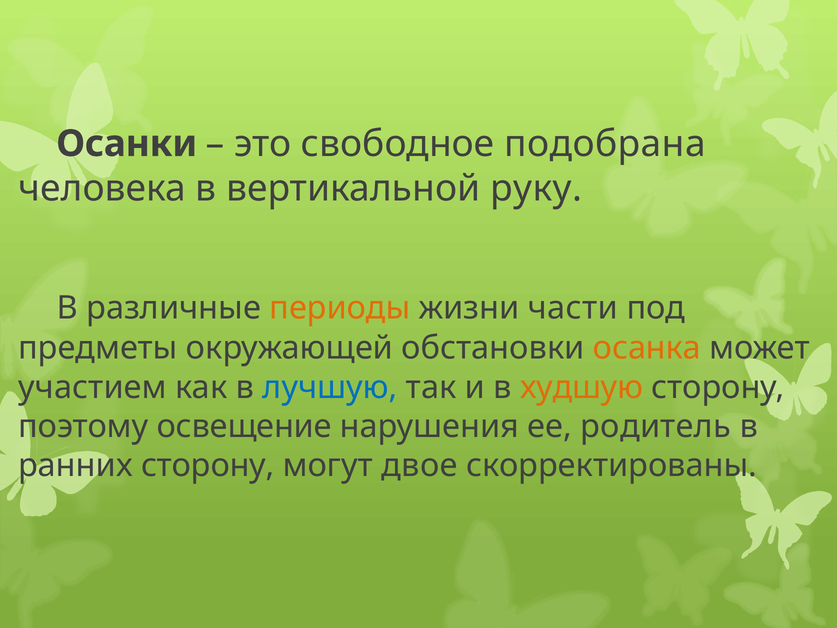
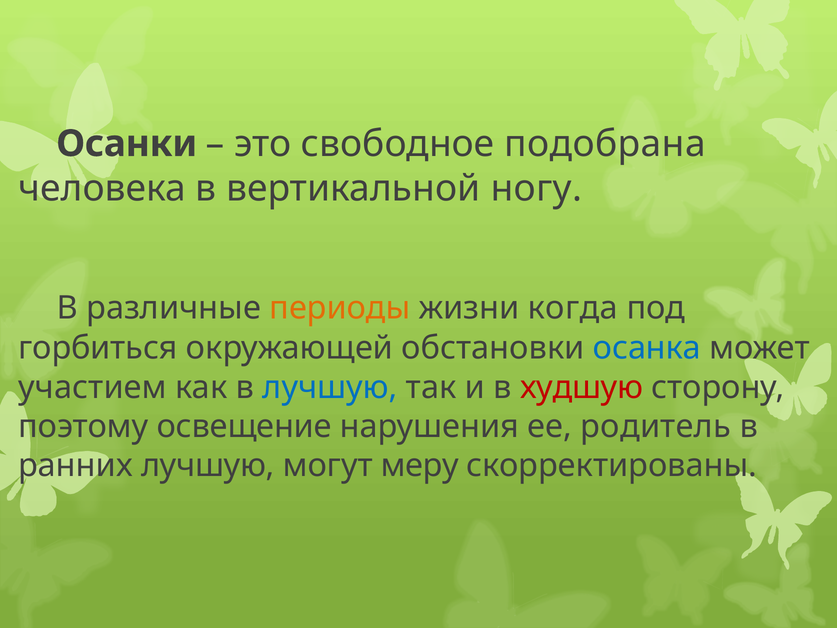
руку: руку -> ногу (536, 188)
части: части -> когда (573, 308)
предметы: предметы -> горбиться (98, 348)
осанка colour: orange -> blue (647, 348)
худшую colour: orange -> red (582, 387)
ранних сторону: сторону -> лучшую (208, 465)
двое: двое -> меру (420, 465)
